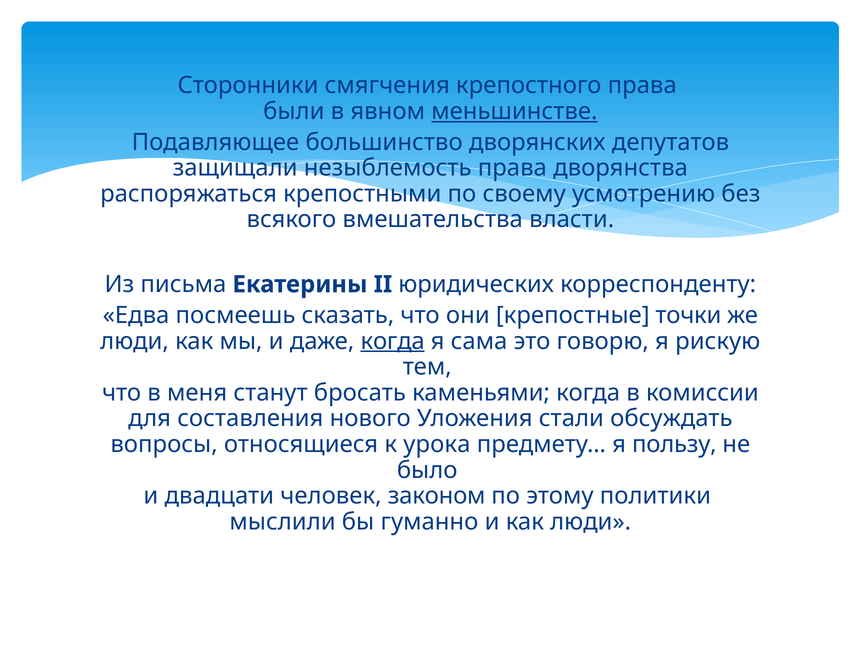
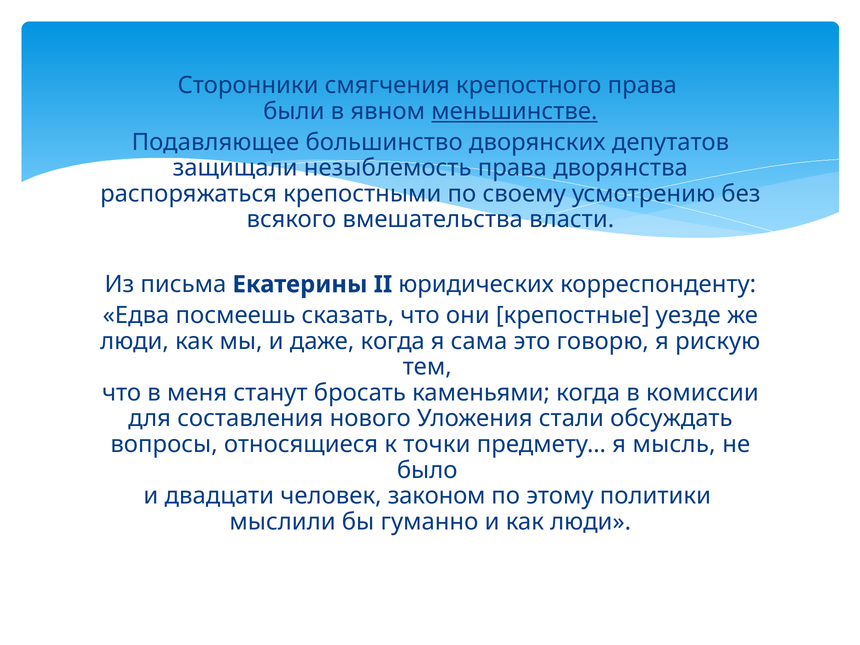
точки: точки -> уезде (688, 315)
когда underline: present -> none (393, 341)
урока: урока -> точки (437, 444)
пользу: пользу -> мысль (674, 444)
